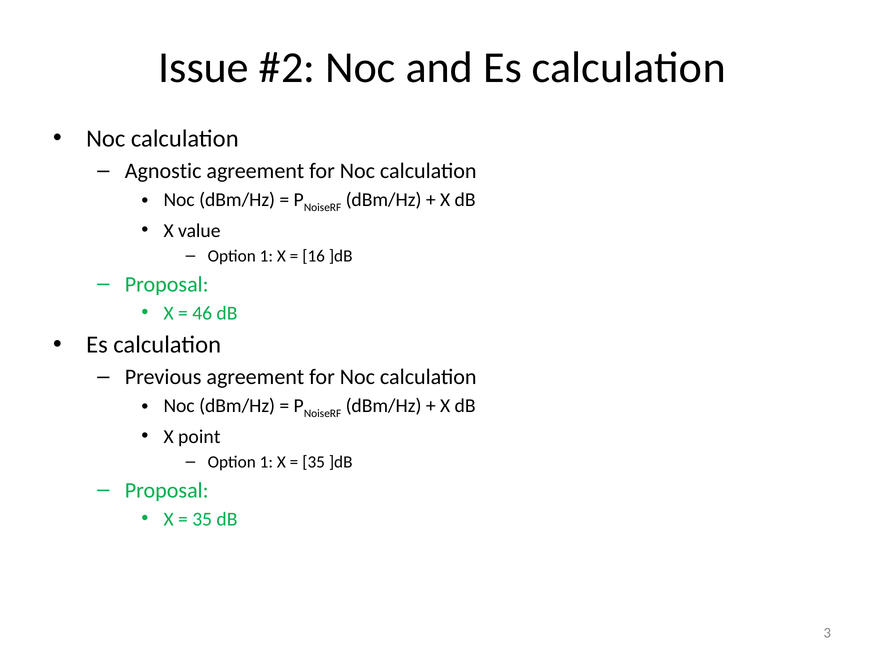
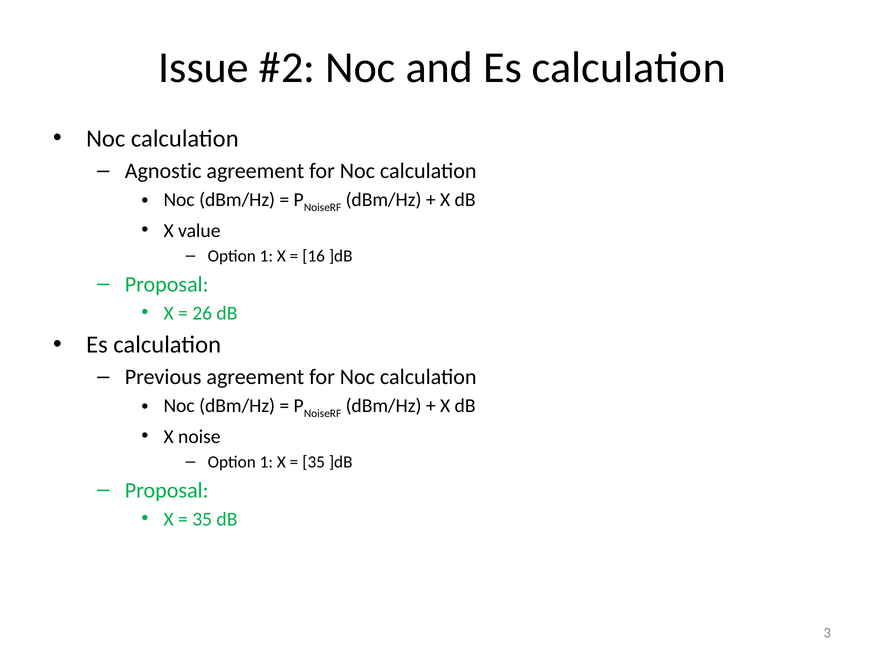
46: 46 -> 26 (202, 313)
point: point -> noise (199, 437)
